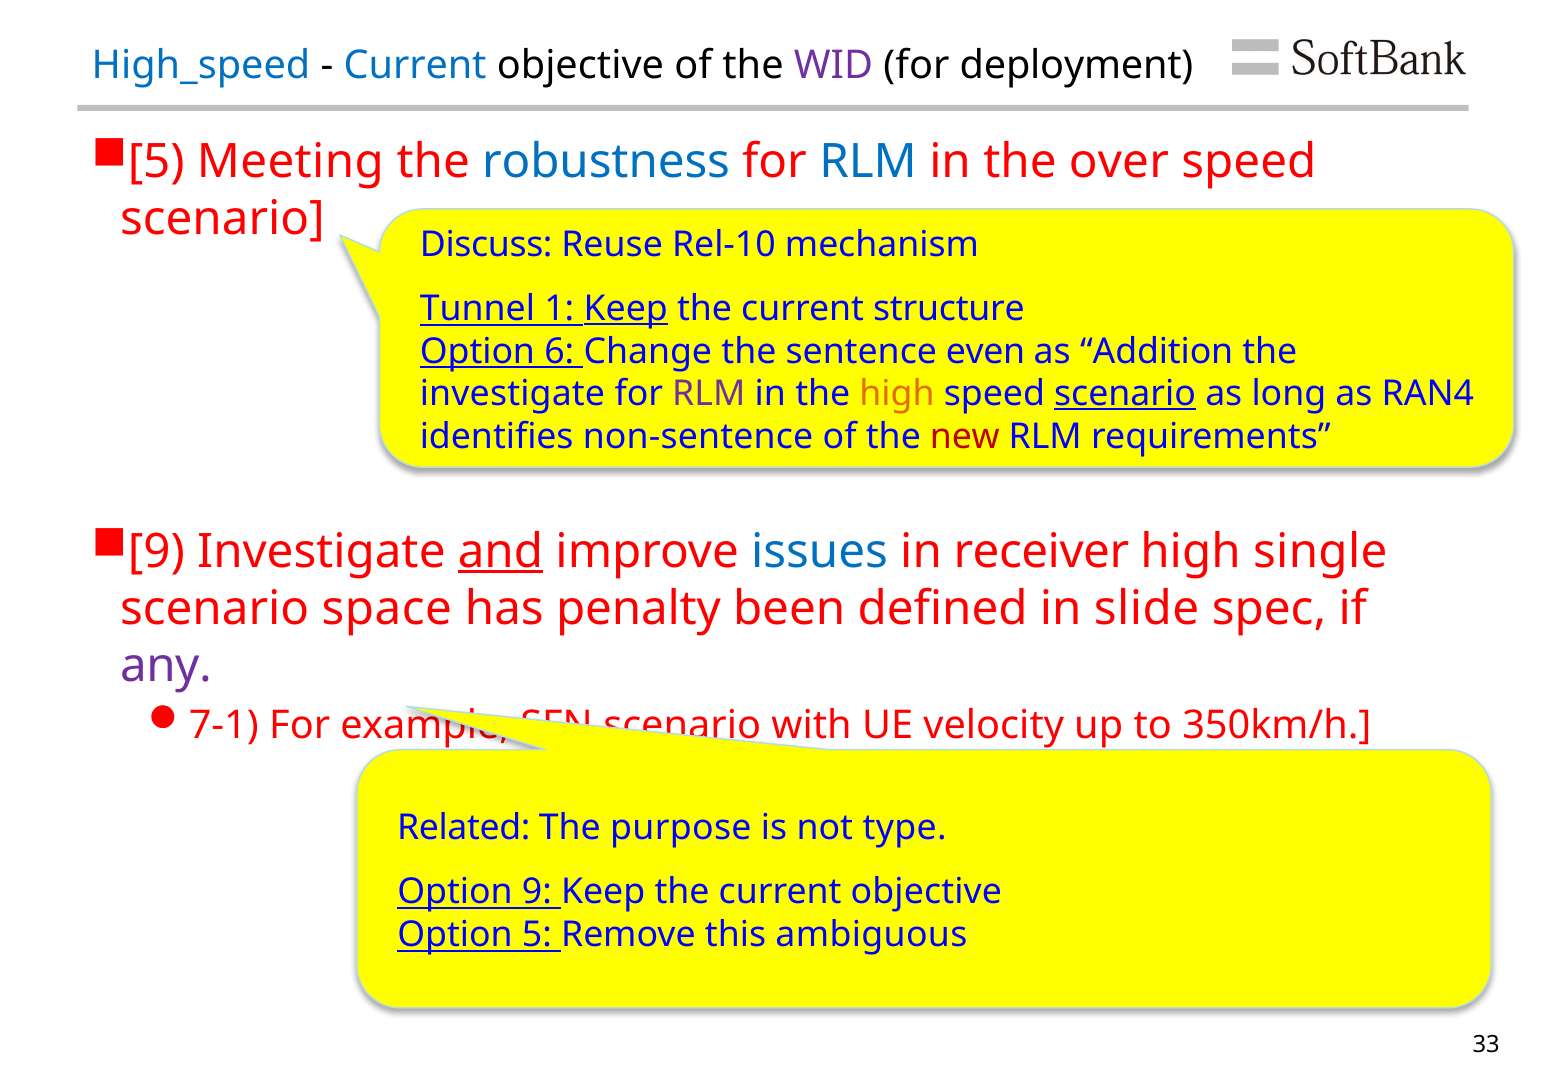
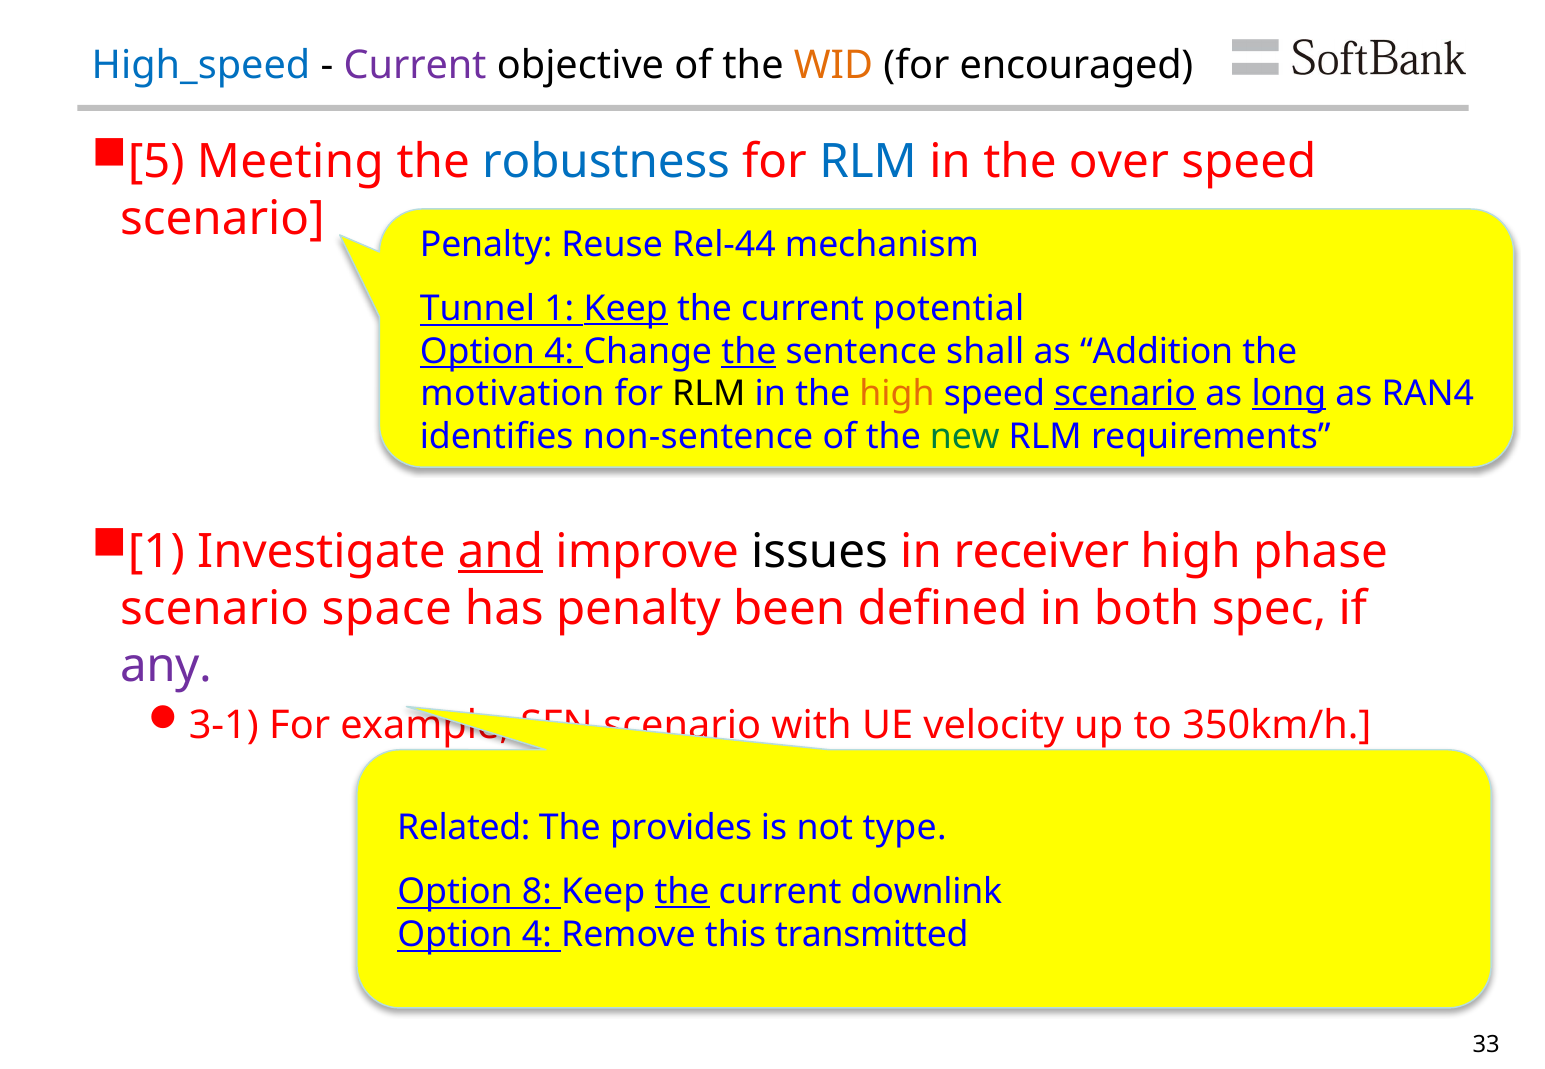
Current colour: blue -> purple (415, 65)
WID colour: purple -> orange (833, 65)
deployment: deployment -> encouraged (1077, 65)
Discuss: Discuss -> Penalty (486, 244)
Rel-10: Rel-10 -> Rel-44 (724, 244)
structure: structure -> potential (949, 309)
6: 6 -> 4 (559, 351)
the underline: none -> present (749, 351)
even: even -> shall (985, 351)
investigate: investigate -> motivation (512, 394)
RLM colour: purple -> black (709, 394)
long underline: none -> present (1289, 394)
new colour: red -> green (965, 437)
9: 9 -> 1 (156, 552)
issues colour: blue -> black (820, 552)
single: single -> phase (1320, 552)
slide: slide -> both (1147, 609)
7-1: 7-1 -> 3-1 (224, 726)
purpose: purpose -> provides (681, 828)
Option 9: 9 -> 8 (537, 893)
the underline: none -> present (682, 893)
objective: objective -> downlink (926, 893)
5: 5 -> 4 (537, 935)
ambiguous: ambiguous -> transmitted (872, 935)
